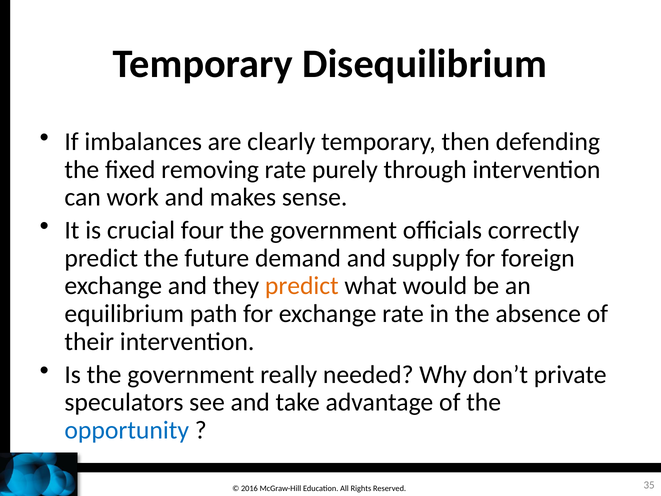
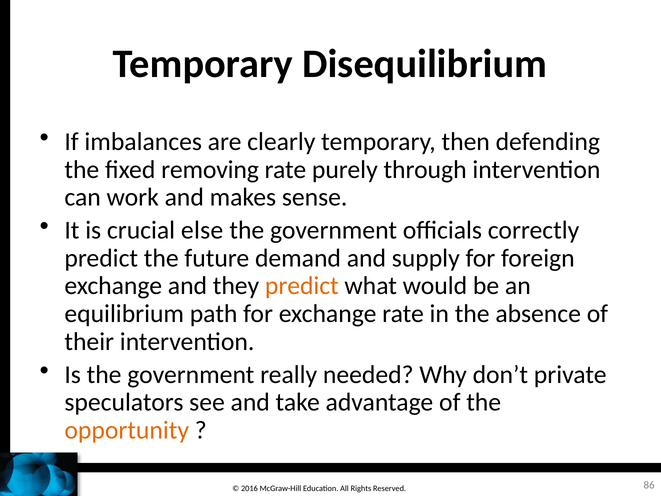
four: four -> else (202, 230)
opportunity colour: blue -> orange (127, 430)
35: 35 -> 86 (649, 485)
